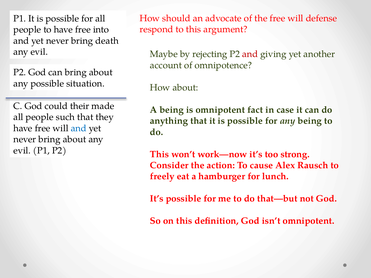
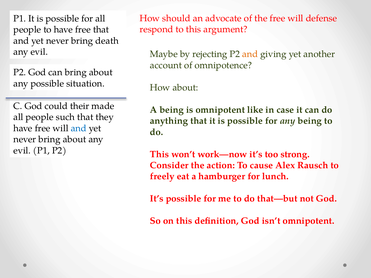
free into: into -> that (101, 30)
and colour: red -> orange (250, 54)
fact: fact -> like (255, 110)
